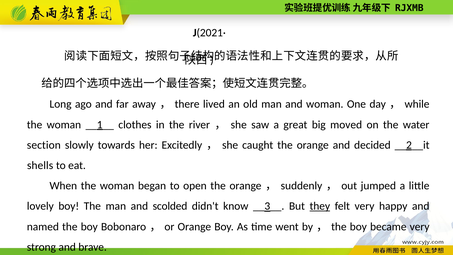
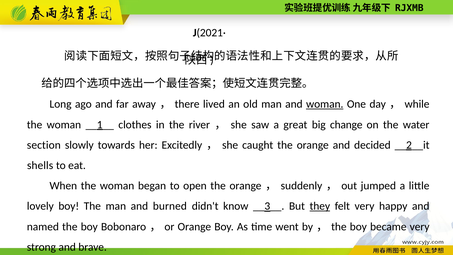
woman underline: none -> present (325, 104)
moved: moved -> change (346, 125)
scolded: scolded -> burned (170, 206)
